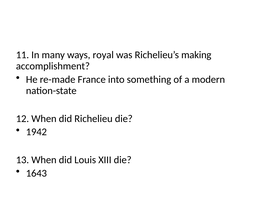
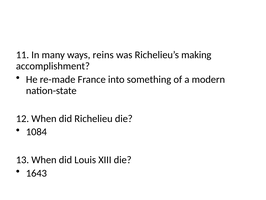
royal: royal -> reins (103, 55)
1942: 1942 -> 1084 (36, 132)
